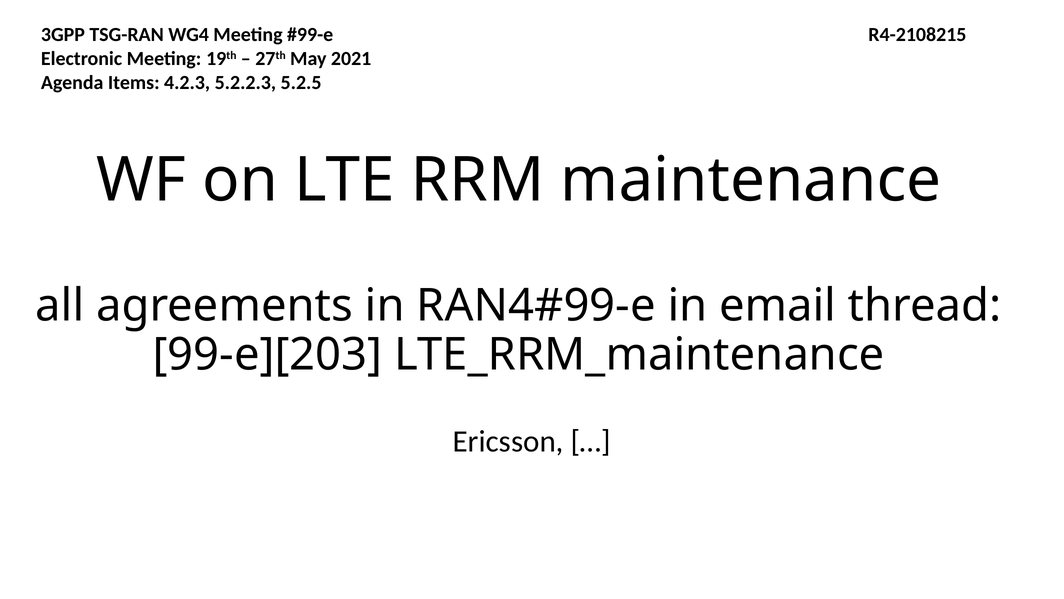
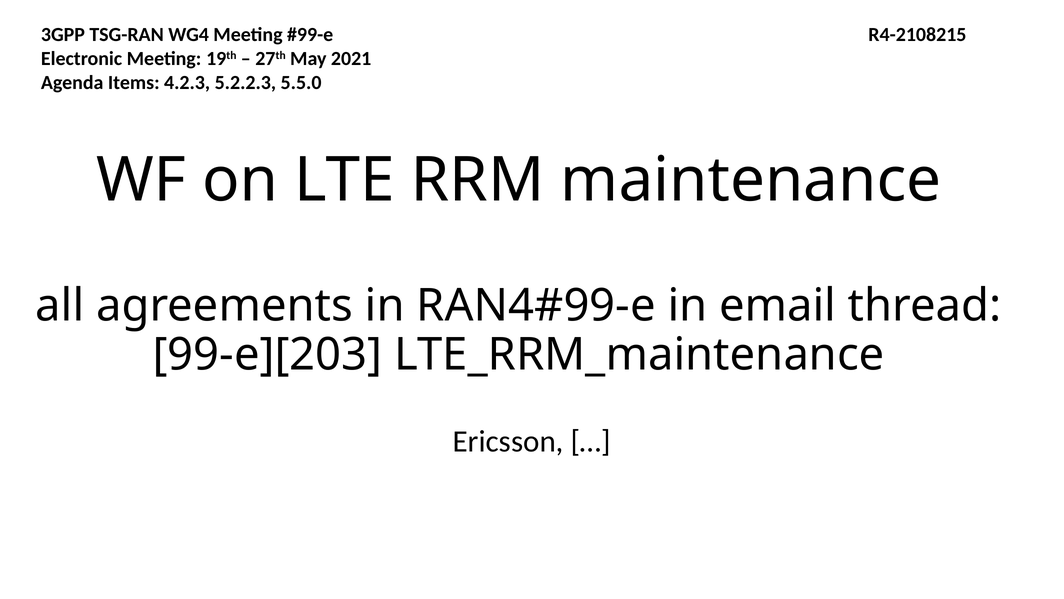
5.2.5: 5.2.5 -> 5.5.0 (301, 83)
